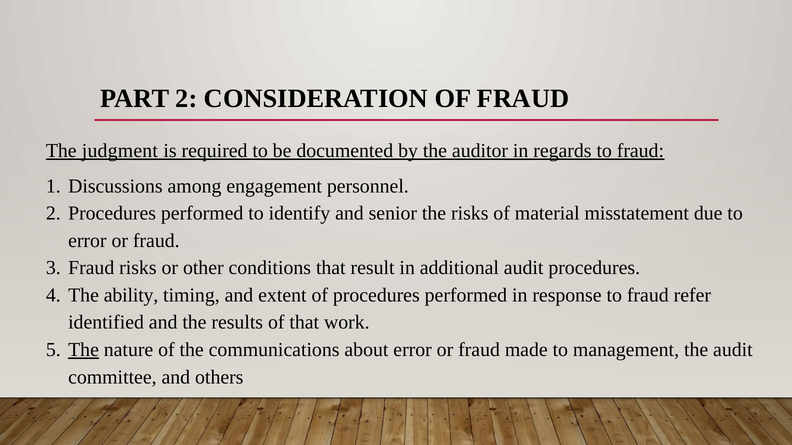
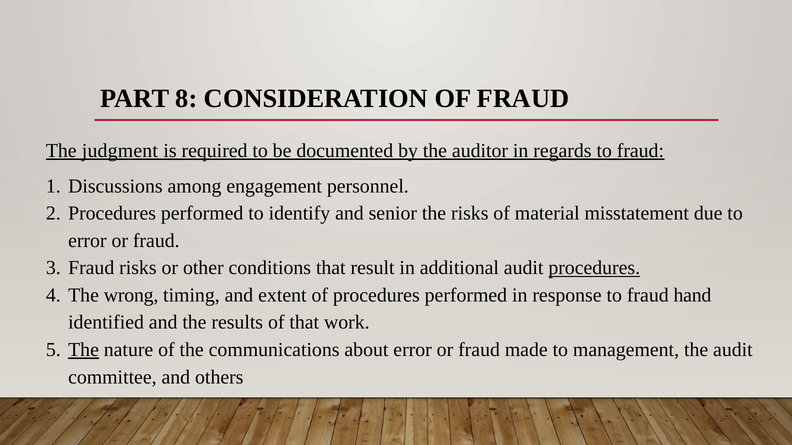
PART 2: 2 -> 8 (186, 99)
procedures underline: none -> present (594, 268)
ability: ability -> wrong (131, 296)
refer: refer -> hand (692, 296)
